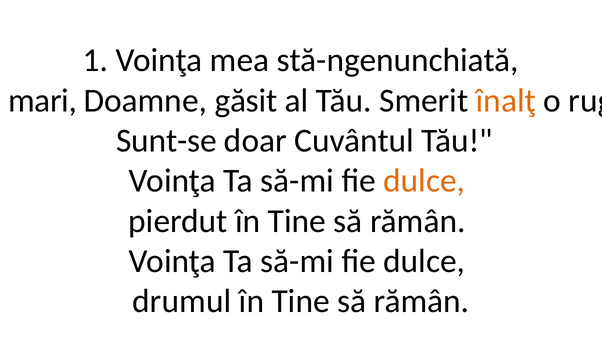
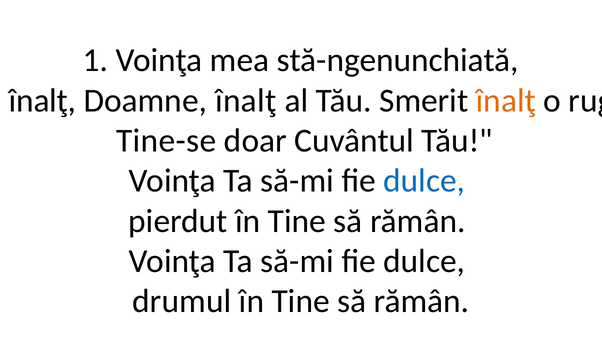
mari: mari -> înalţ (42, 100)
Doamne găsit: găsit -> înalţ (246, 100)
Sunt-se: Sunt-se -> Tine-se (166, 141)
dulce colour: orange -> blue (424, 181)
